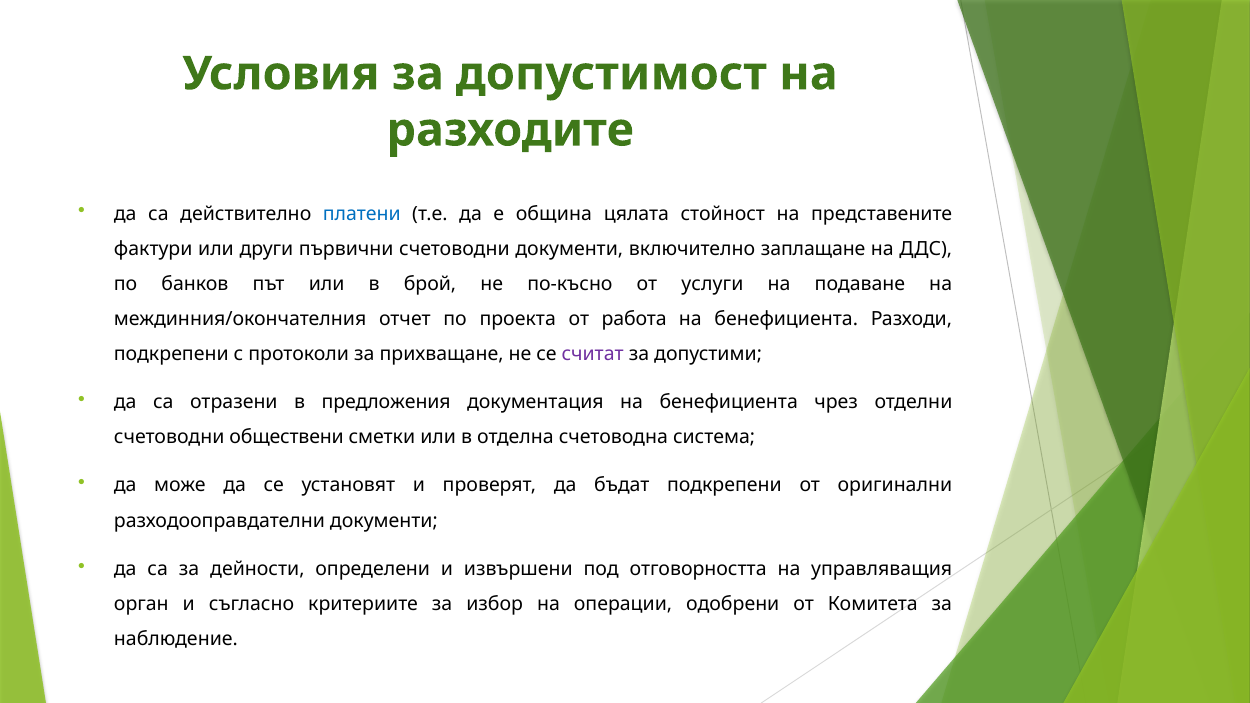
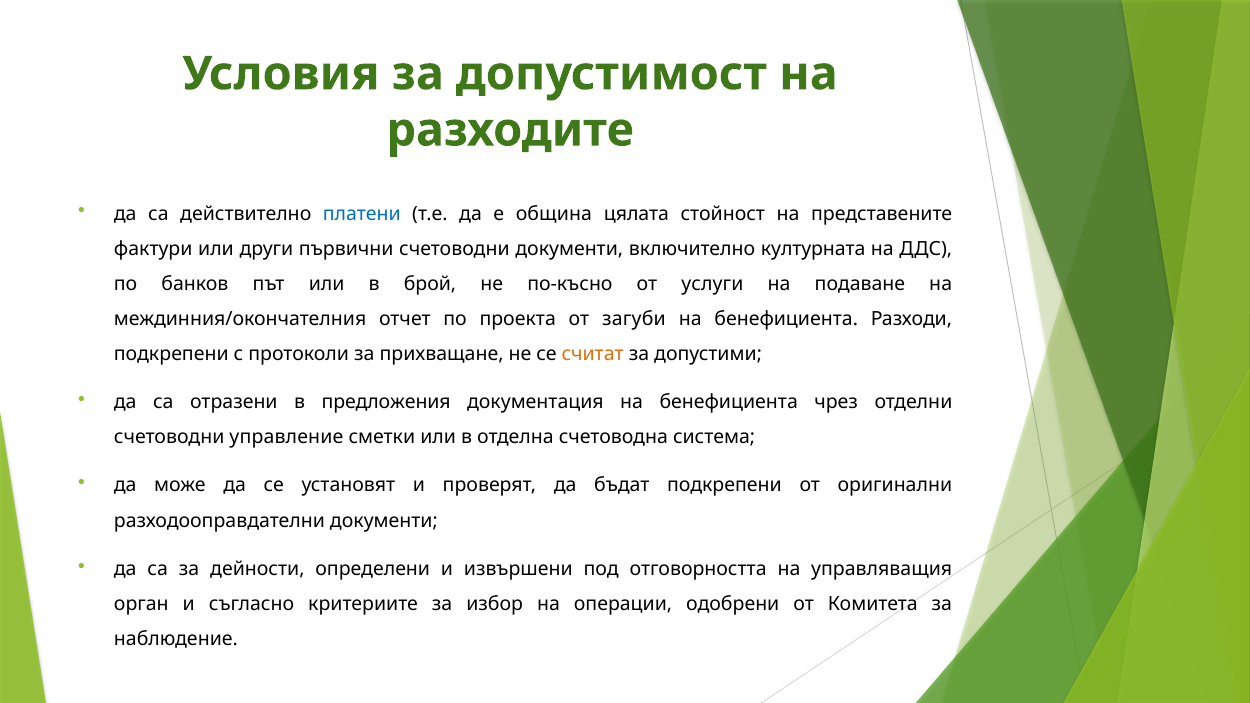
заплащане: заплащане -> културната (813, 249)
работа: работа -> загуби (634, 319)
считат colour: purple -> orange (593, 354)
обществени: обществени -> управление (286, 437)
